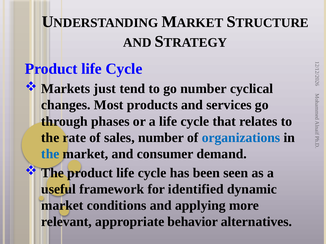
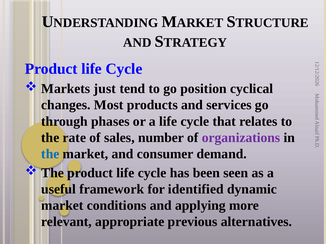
go number: number -> position (204, 89)
organizations colour: blue -> purple (241, 138)
behavior: behavior -> previous (193, 222)
